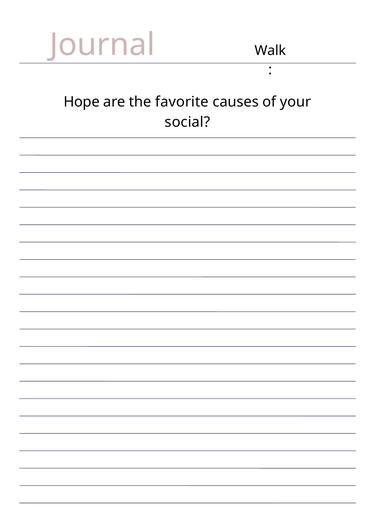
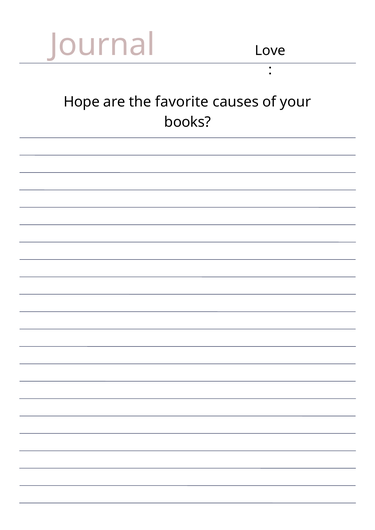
Walk: Walk -> Love (270, 51)
social: social -> books (188, 122)
